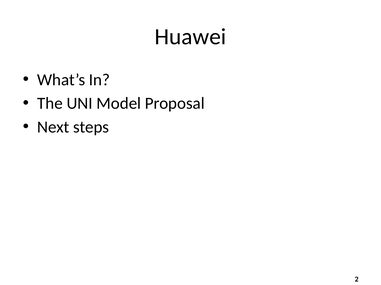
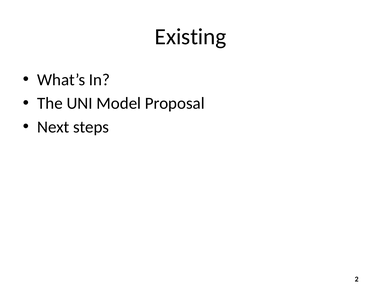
Huawei: Huawei -> Existing (190, 37)
